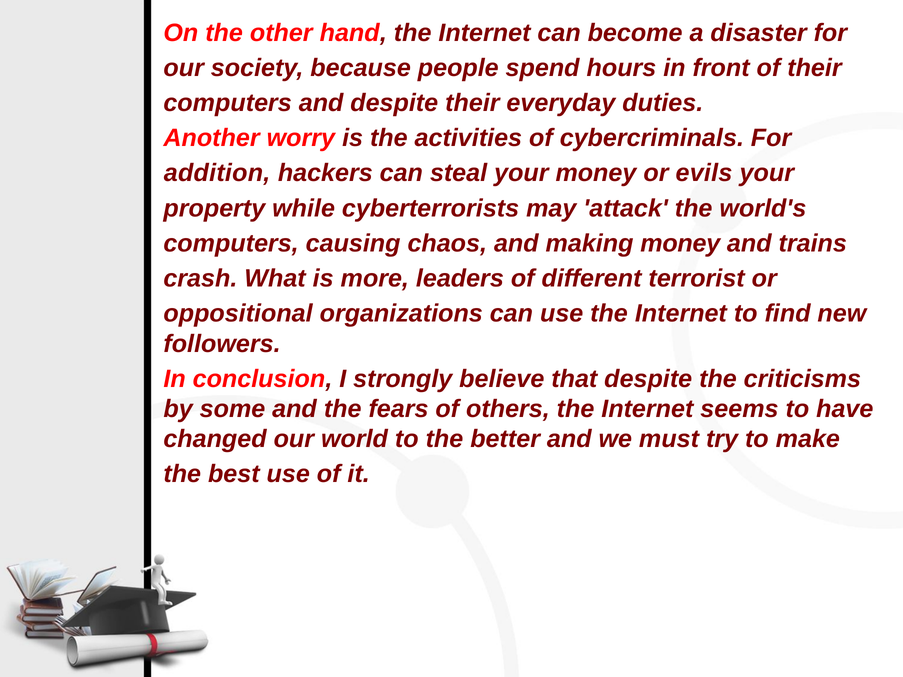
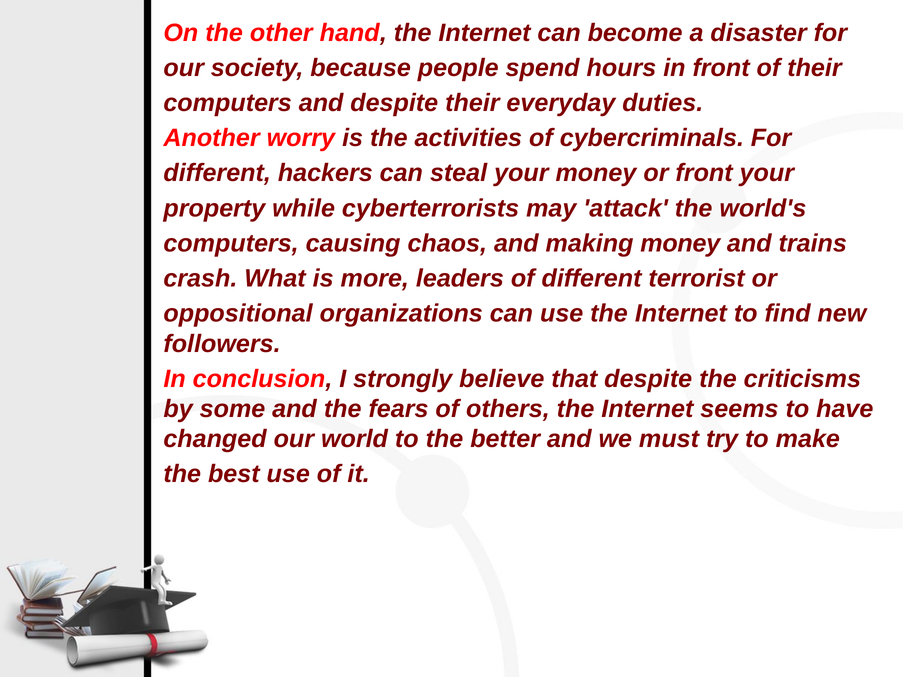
addition: addition -> different (217, 173)
or evils: evils -> front (704, 173)
